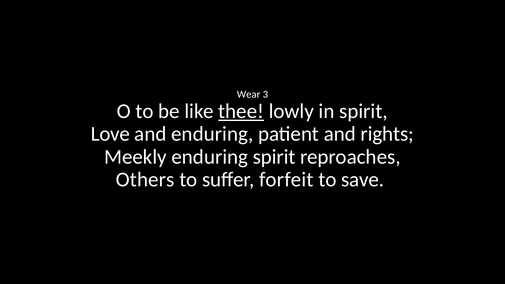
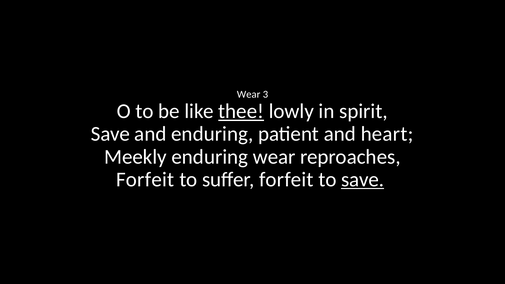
Love: Love -> Save (110, 134)
rights: rights -> heart (387, 134)
enduring spirit: spirit -> wear (274, 157)
Others: Others -> Forfeit (145, 180)
save underline: none -> present (363, 180)
